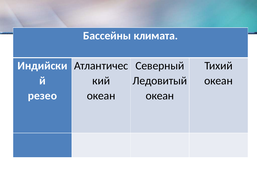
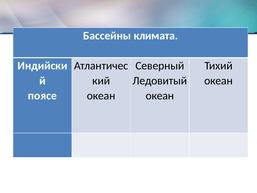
резео: резео -> поясе (42, 96)
